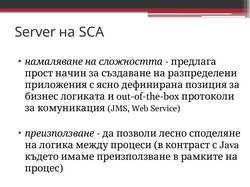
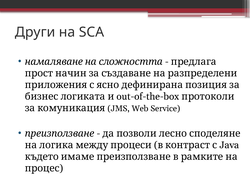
Server: Server -> Други (35, 32)
